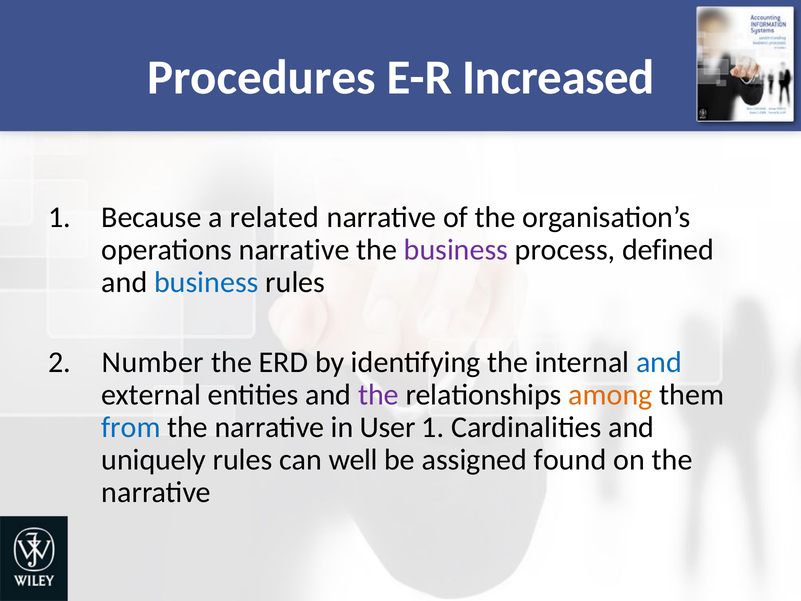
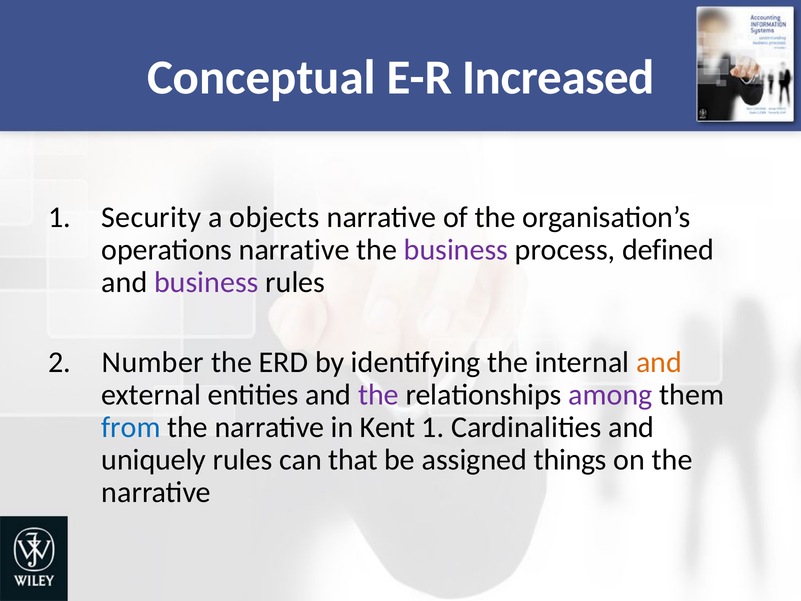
Procedures: Procedures -> Conceptual (261, 78)
Because: Because -> Security (151, 217)
related: related -> objects (274, 217)
business colour: blue -> purple (206, 282)
and colour: blue -> orange (659, 362)
among colour: orange -> purple (611, 395)
User: User -> Kent (388, 427)
well: well -> that (353, 459)
found: found -> things (570, 459)
